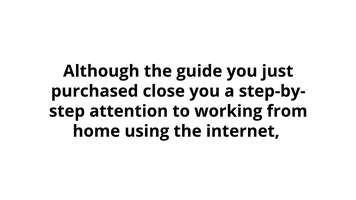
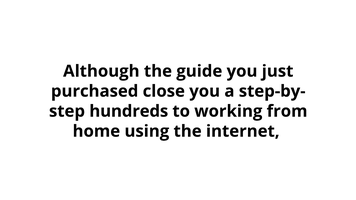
attention: attention -> hundreds (129, 111)
